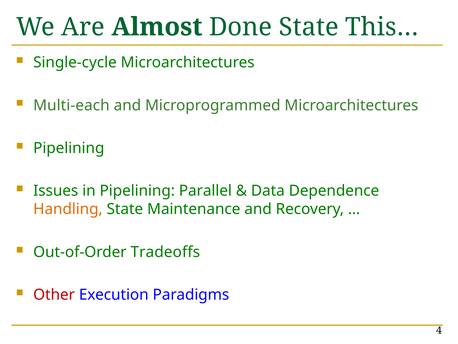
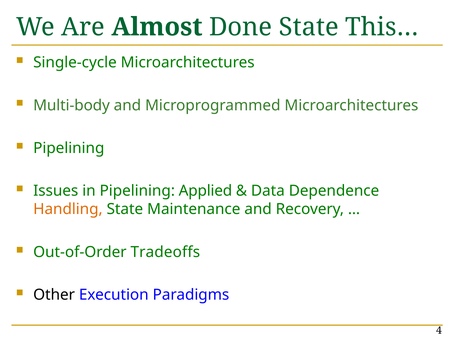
Multi-each: Multi-each -> Multi-body (72, 105)
Parallel: Parallel -> Applied (205, 191)
Other colour: red -> black (54, 294)
